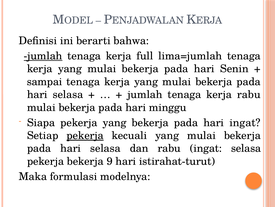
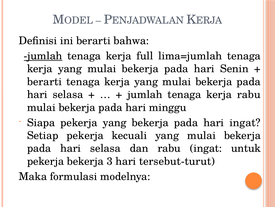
sampai: sampai -> berarti (44, 81)
pekerja underline: present -> none (85, 135)
ingat selasa: selasa -> untuk (246, 148)
9: 9 -> 3 (110, 161)
istirahat-turut: istirahat-turut -> tersebut-turut (177, 161)
